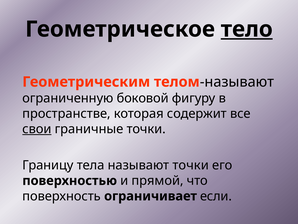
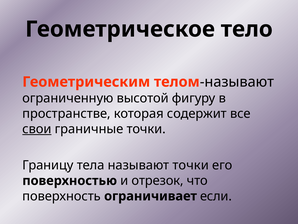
тело underline: present -> none (247, 29)
боковой: боковой -> высотой (143, 98)
прямой: прямой -> отрезок (158, 180)
